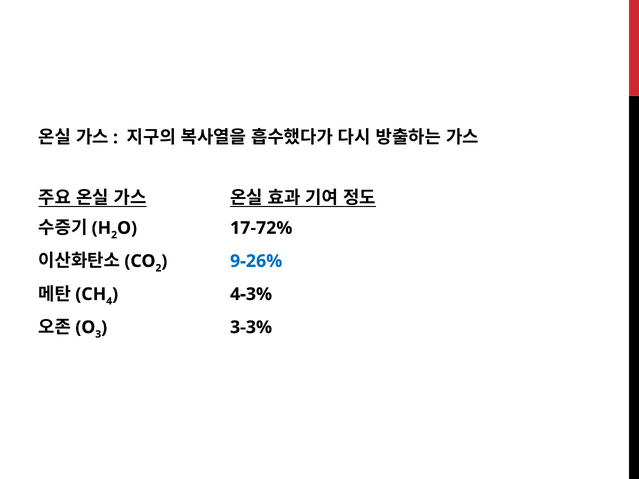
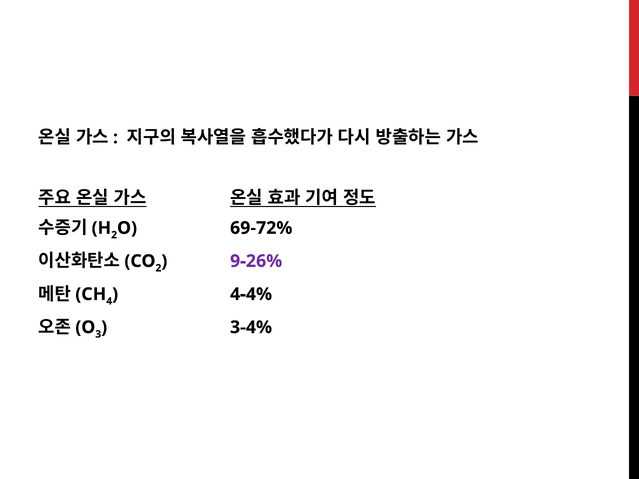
17-72%: 17-72% -> 69-72% (261, 228)
9-26% colour: blue -> purple (256, 261)
4-3%: 4-3% -> 4-4% (251, 294)
3-3%: 3-3% -> 3-4% (251, 327)
